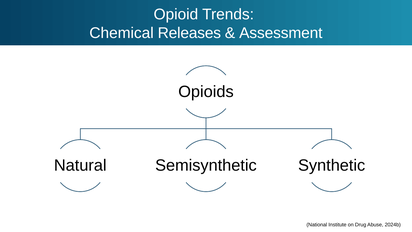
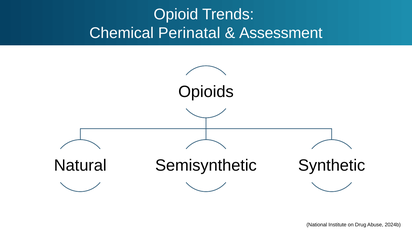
Releases: Releases -> Perinatal (189, 33)
